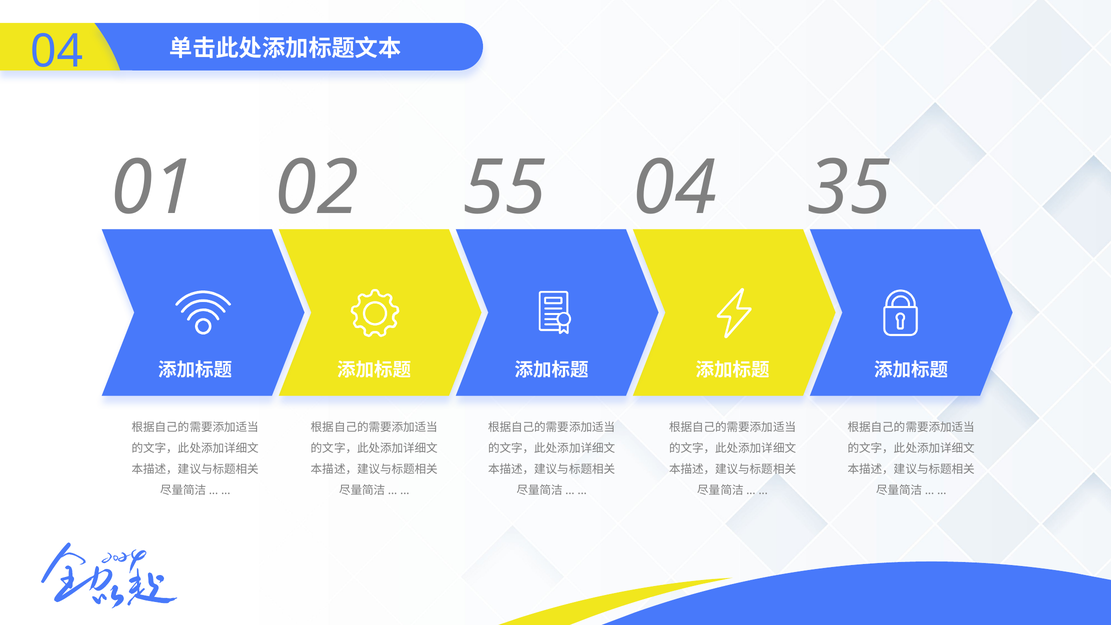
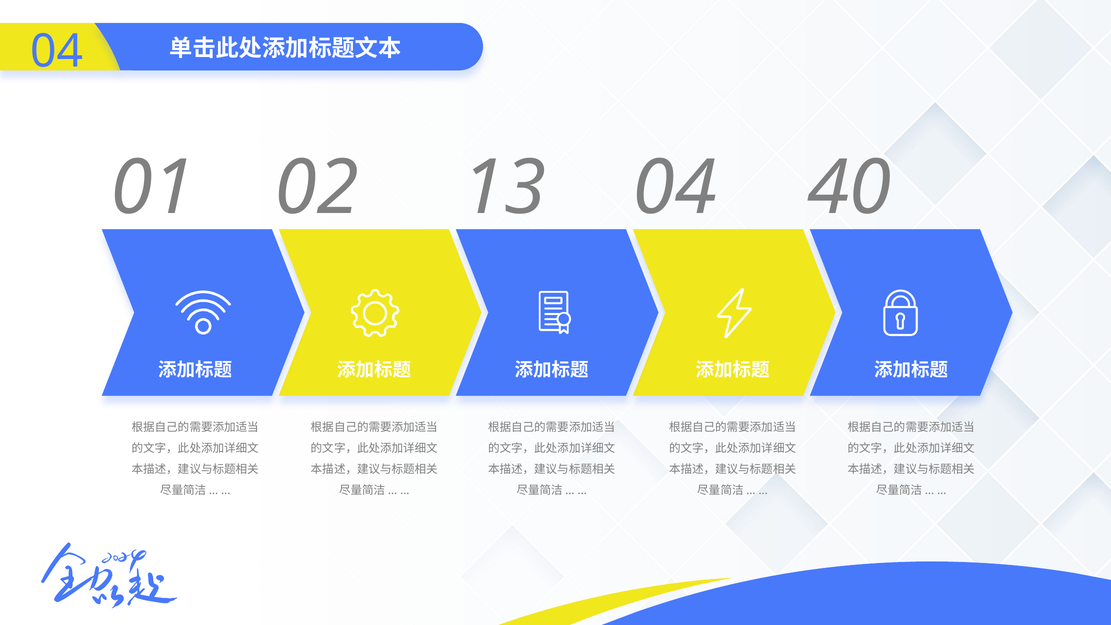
55: 55 -> 13 (504, 188)
35: 35 -> 40 (849, 188)
